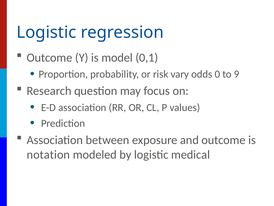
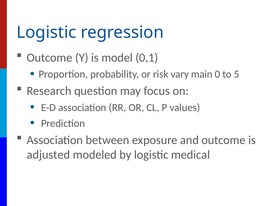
odds: odds -> main (202, 74)
9: 9 -> 5 (237, 74)
notation: notation -> adjusted (48, 154)
